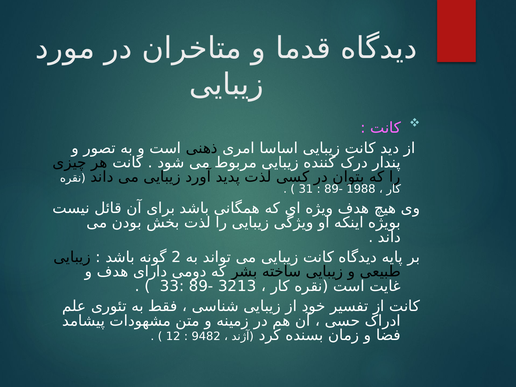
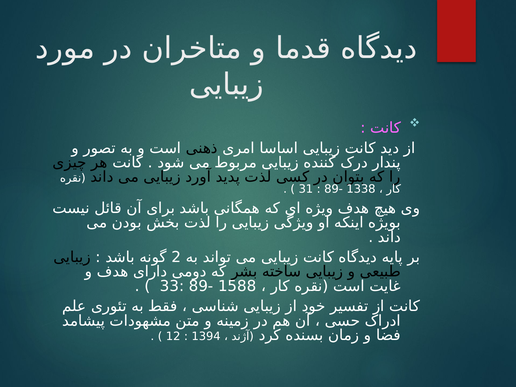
1988: 1988 -> 1338 (361, 189)
3213: 3213 -> 1588 (237, 286)
9482: 9482 -> 1394 (206, 336)
